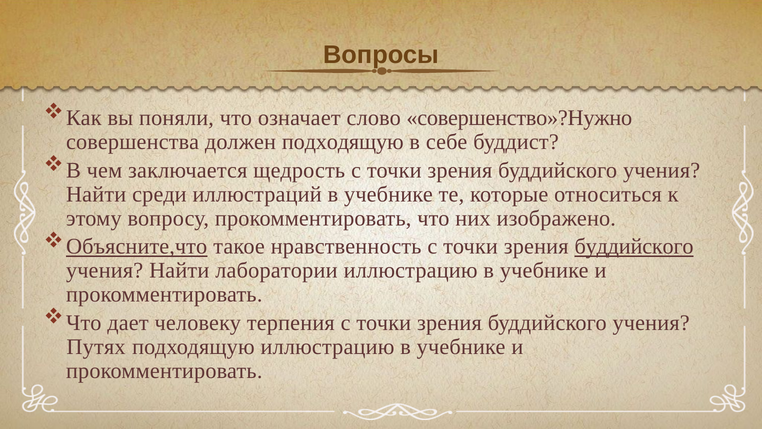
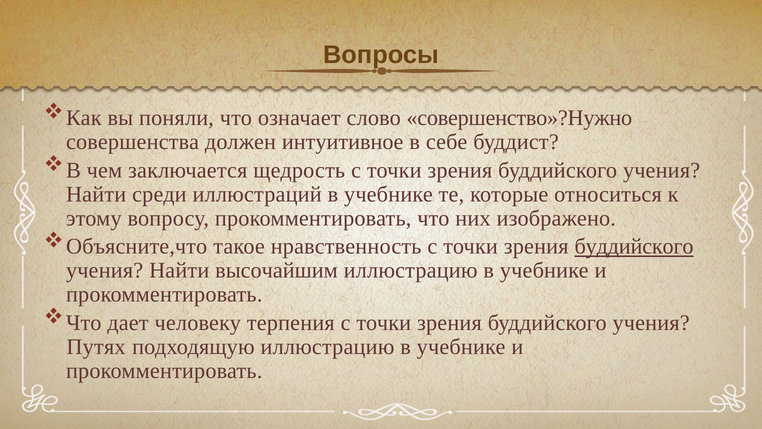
должен подходящую: подходящую -> интуитивное (343, 142)
Объясните,что underline: present -> none (137, 246)
лаборатории: лаборатории -> высочайшим (277, 270)
